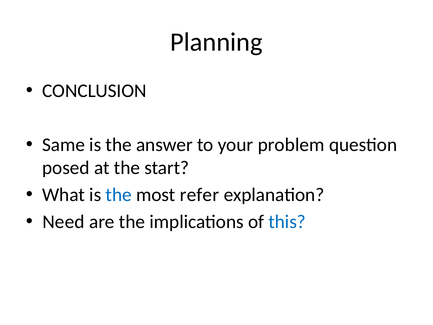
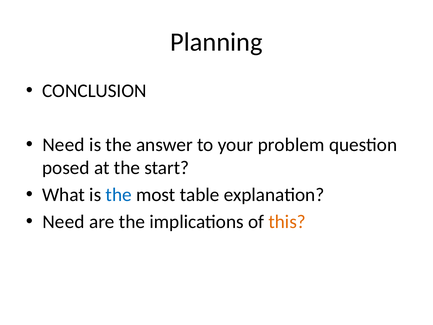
Same: Same -> Need (63, 145)
refer: refer -> table (200, 195)
this colour: blue -> orange (287, 222)
